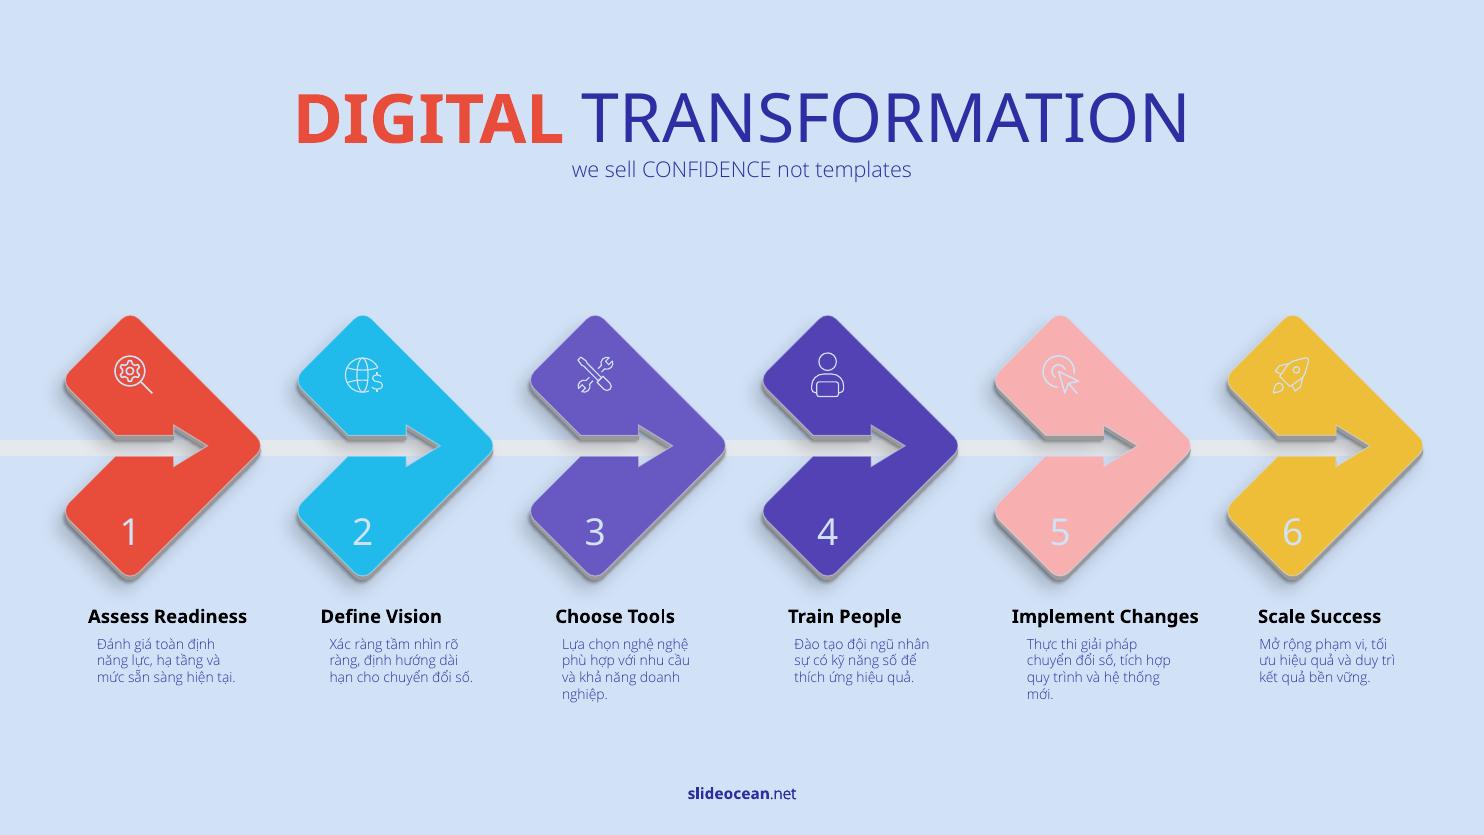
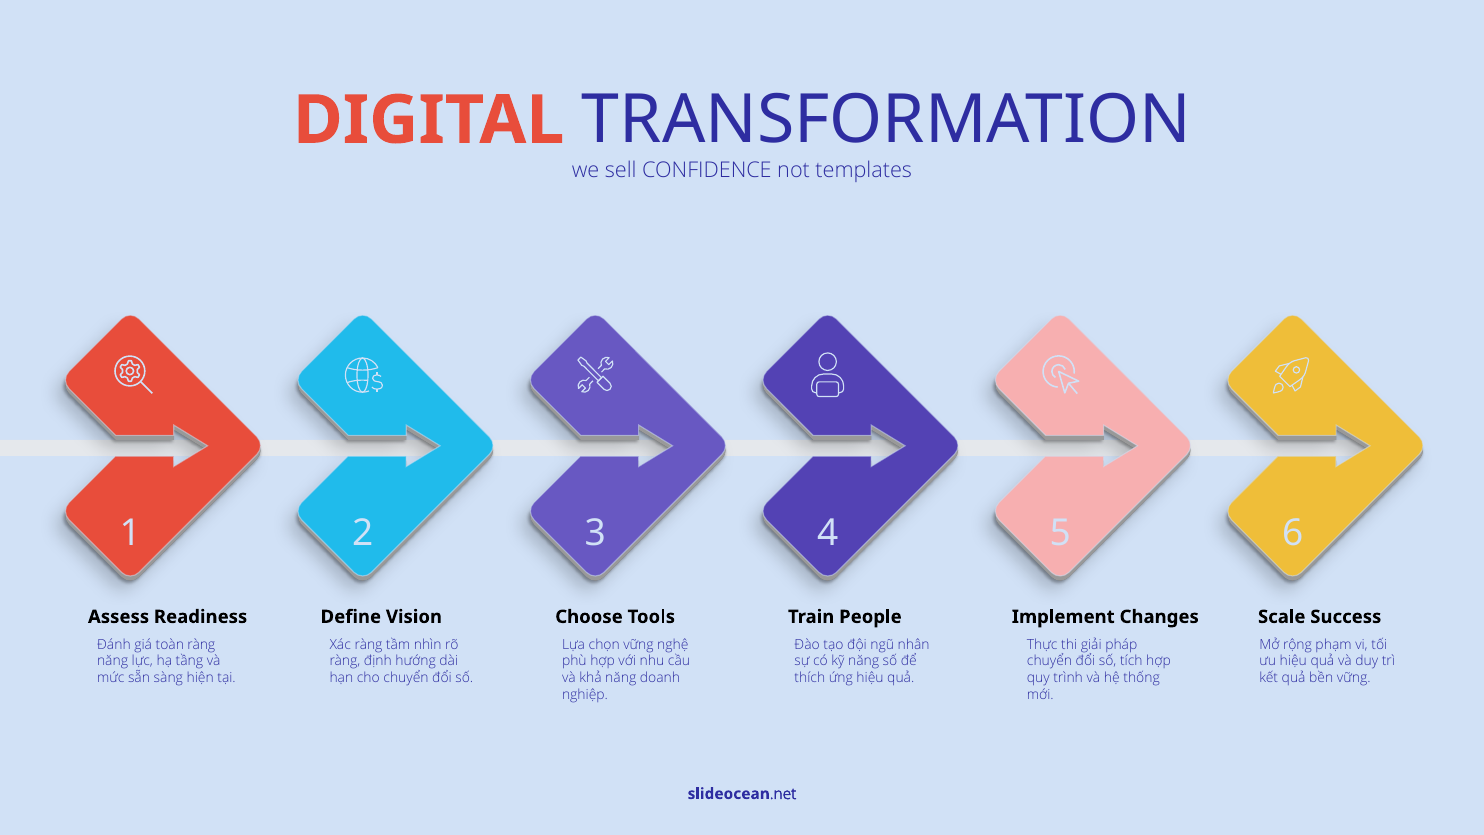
toàn định: định -> ràng (201, 644)
chọn nghệ: nghệ -> vững (638, 644)
